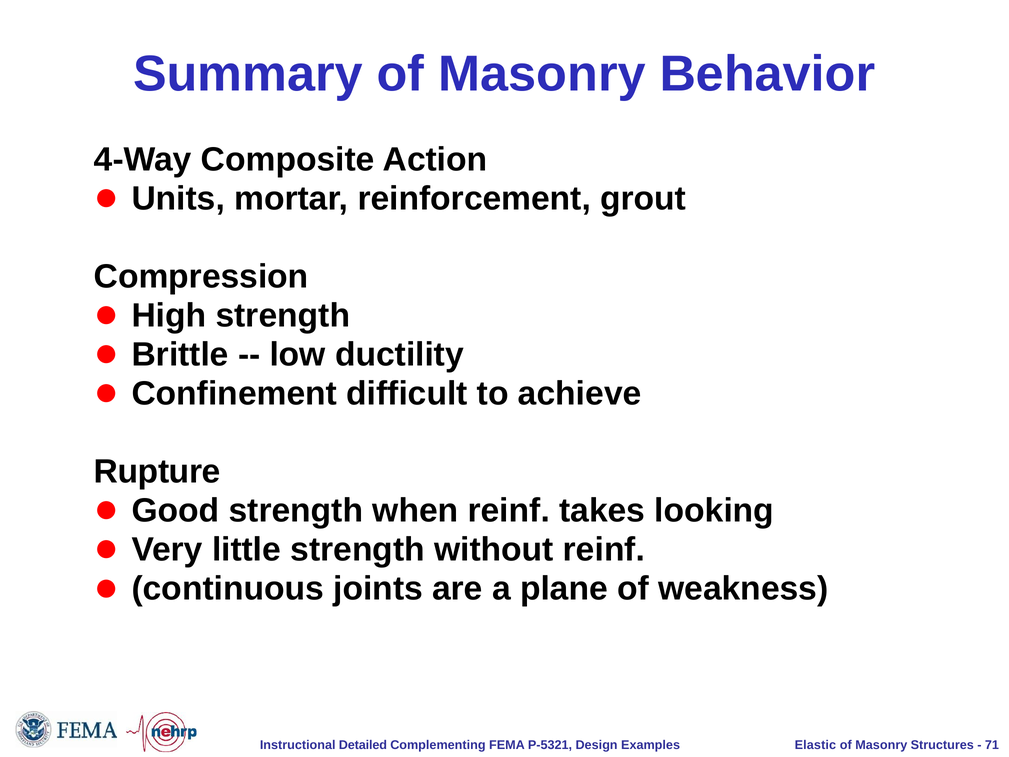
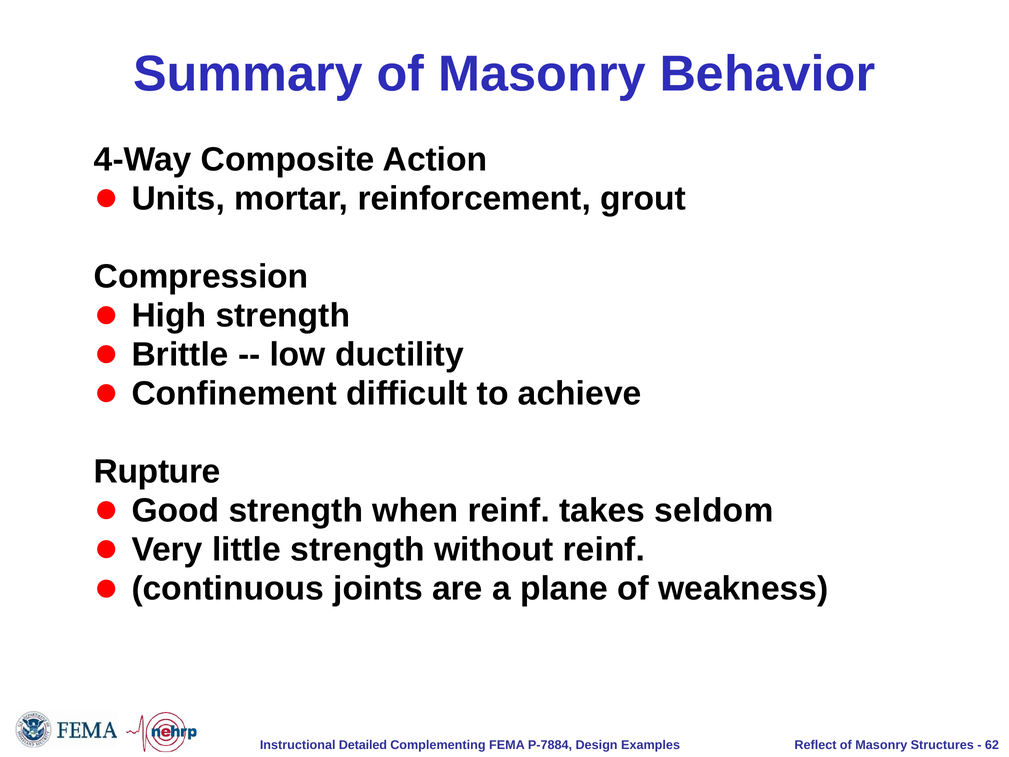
looking: looking -> seldom (714, 510)
P-5321: P-5321 -> P-7884 (550, 745)
Elastic: Elastic -> Reflect (815, 745)
71: 71 -> 62 (992, 745)
